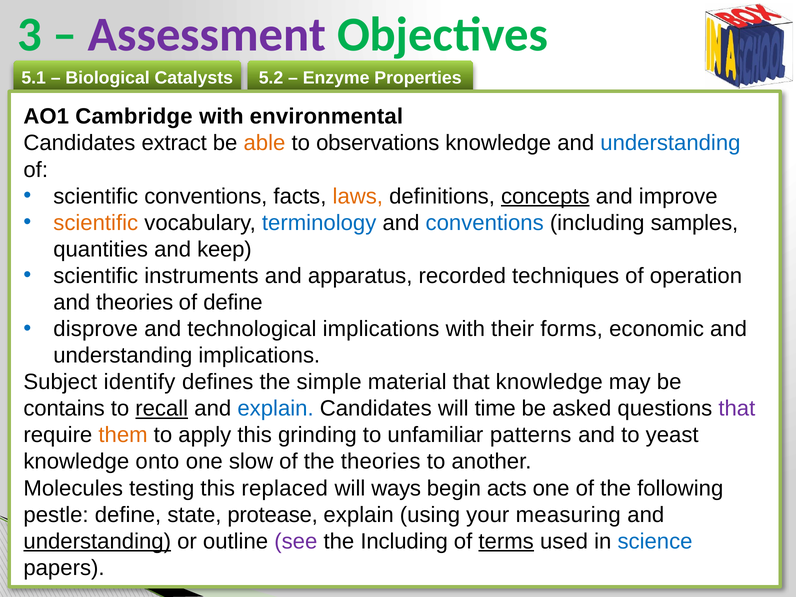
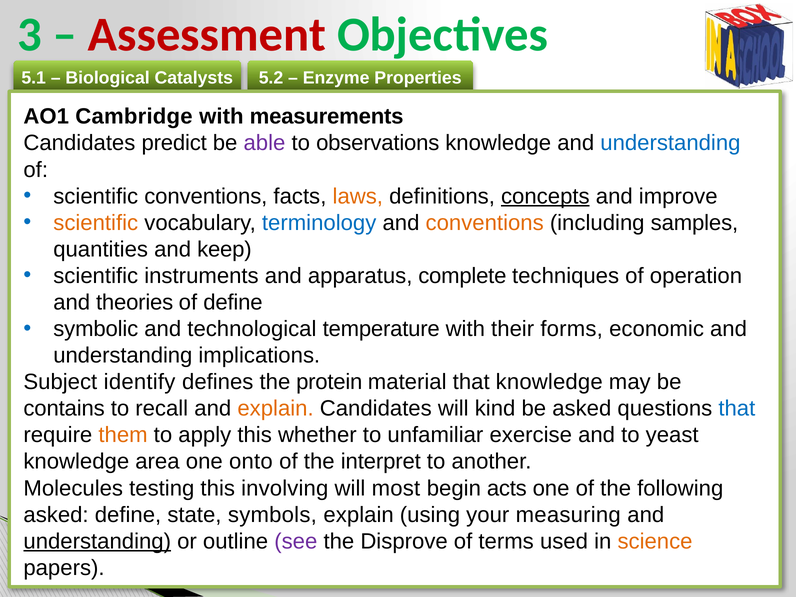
Assessment colour: purple -> red (207, 34)
environmental: environmental -> measurements (327, 117)
extract: extract -> predict (174, 143)
able colour: orange -> purple (264, 143)
conventions colour: blue -> orange (485, 223)
recorded: recorded -> complete (462, 276)
disprove: disprove -> symbolic (96, 329)
technological implications: implications -> temperature (381, 329)
simple: simple -> protein (329, 382)
recall underline: present -> none (162, 409)
explain colour: blue -> orange (276, 409)
time: time -> kind (495, 409)
that colour: purple -> blue (737, 409)
grinding: grinding -> whether (317, 435)
patterns: patterns -> exercise (531, 435)
onto: onto -> area (157, 462)
slow: slow -> onto (251, 462)
the theories: theories -> interpret (381, 462)
replaced: replaced -> involving (285, 488)
ways: ways -> most (396, 488)
pestle: pestle -> asked (56, 515)
protease: protease -> symbols (272, 515)
the Including: Including -> Disprove (404, 541)
terms underline: present -> none (506, 541)
science colour: blue -> orange (655, 541)
